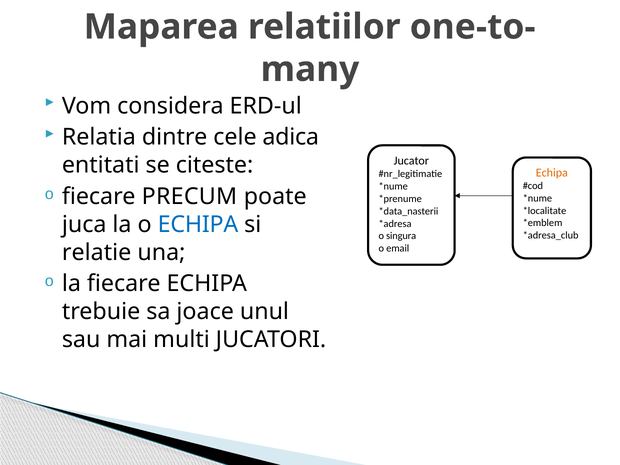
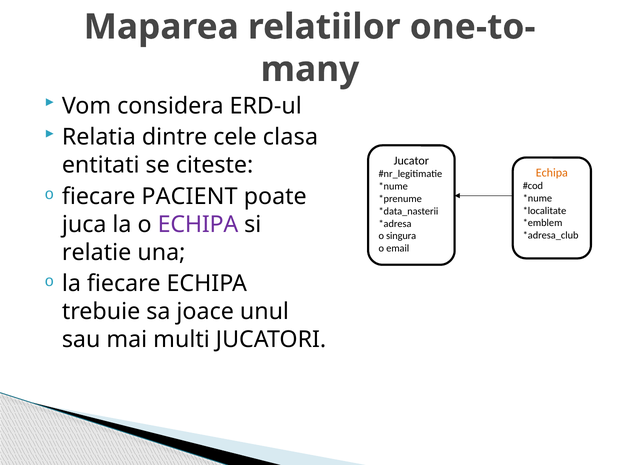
adica: adica -> clasa (290, 137)
PRECUM: PRECUM -> PACIENT (189, 196)
ECHIPA colour: blue -> purple (198, 224)
